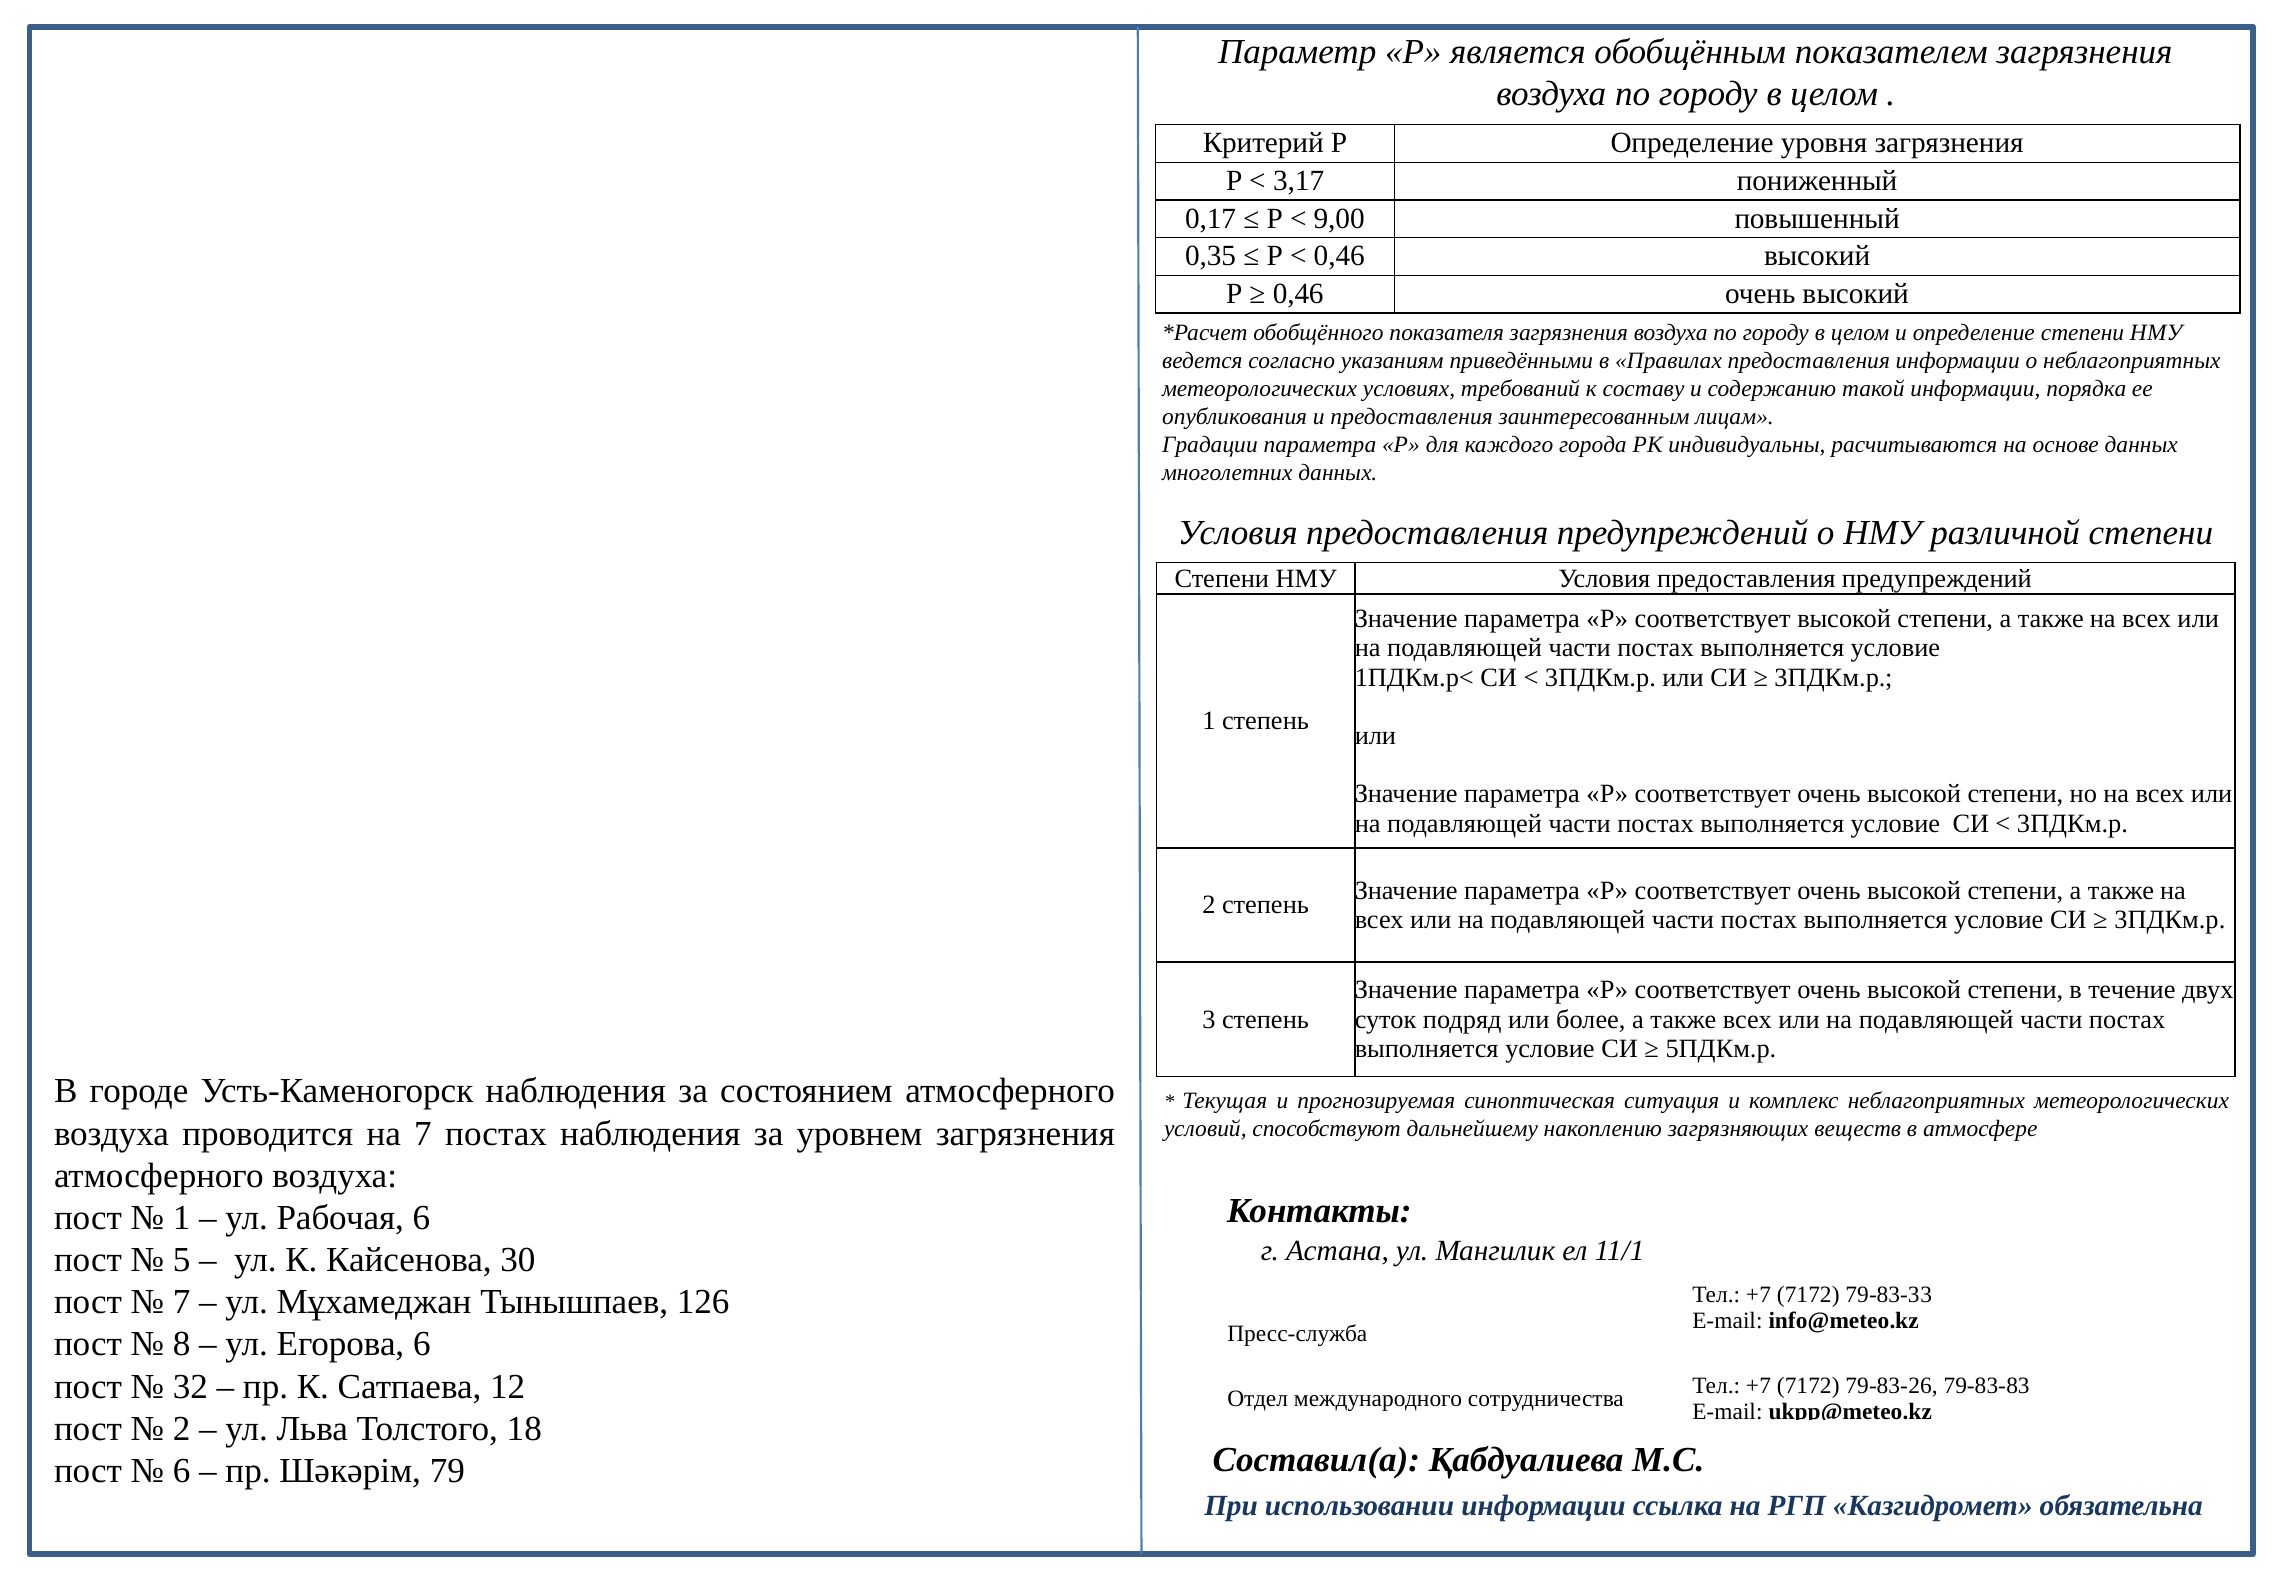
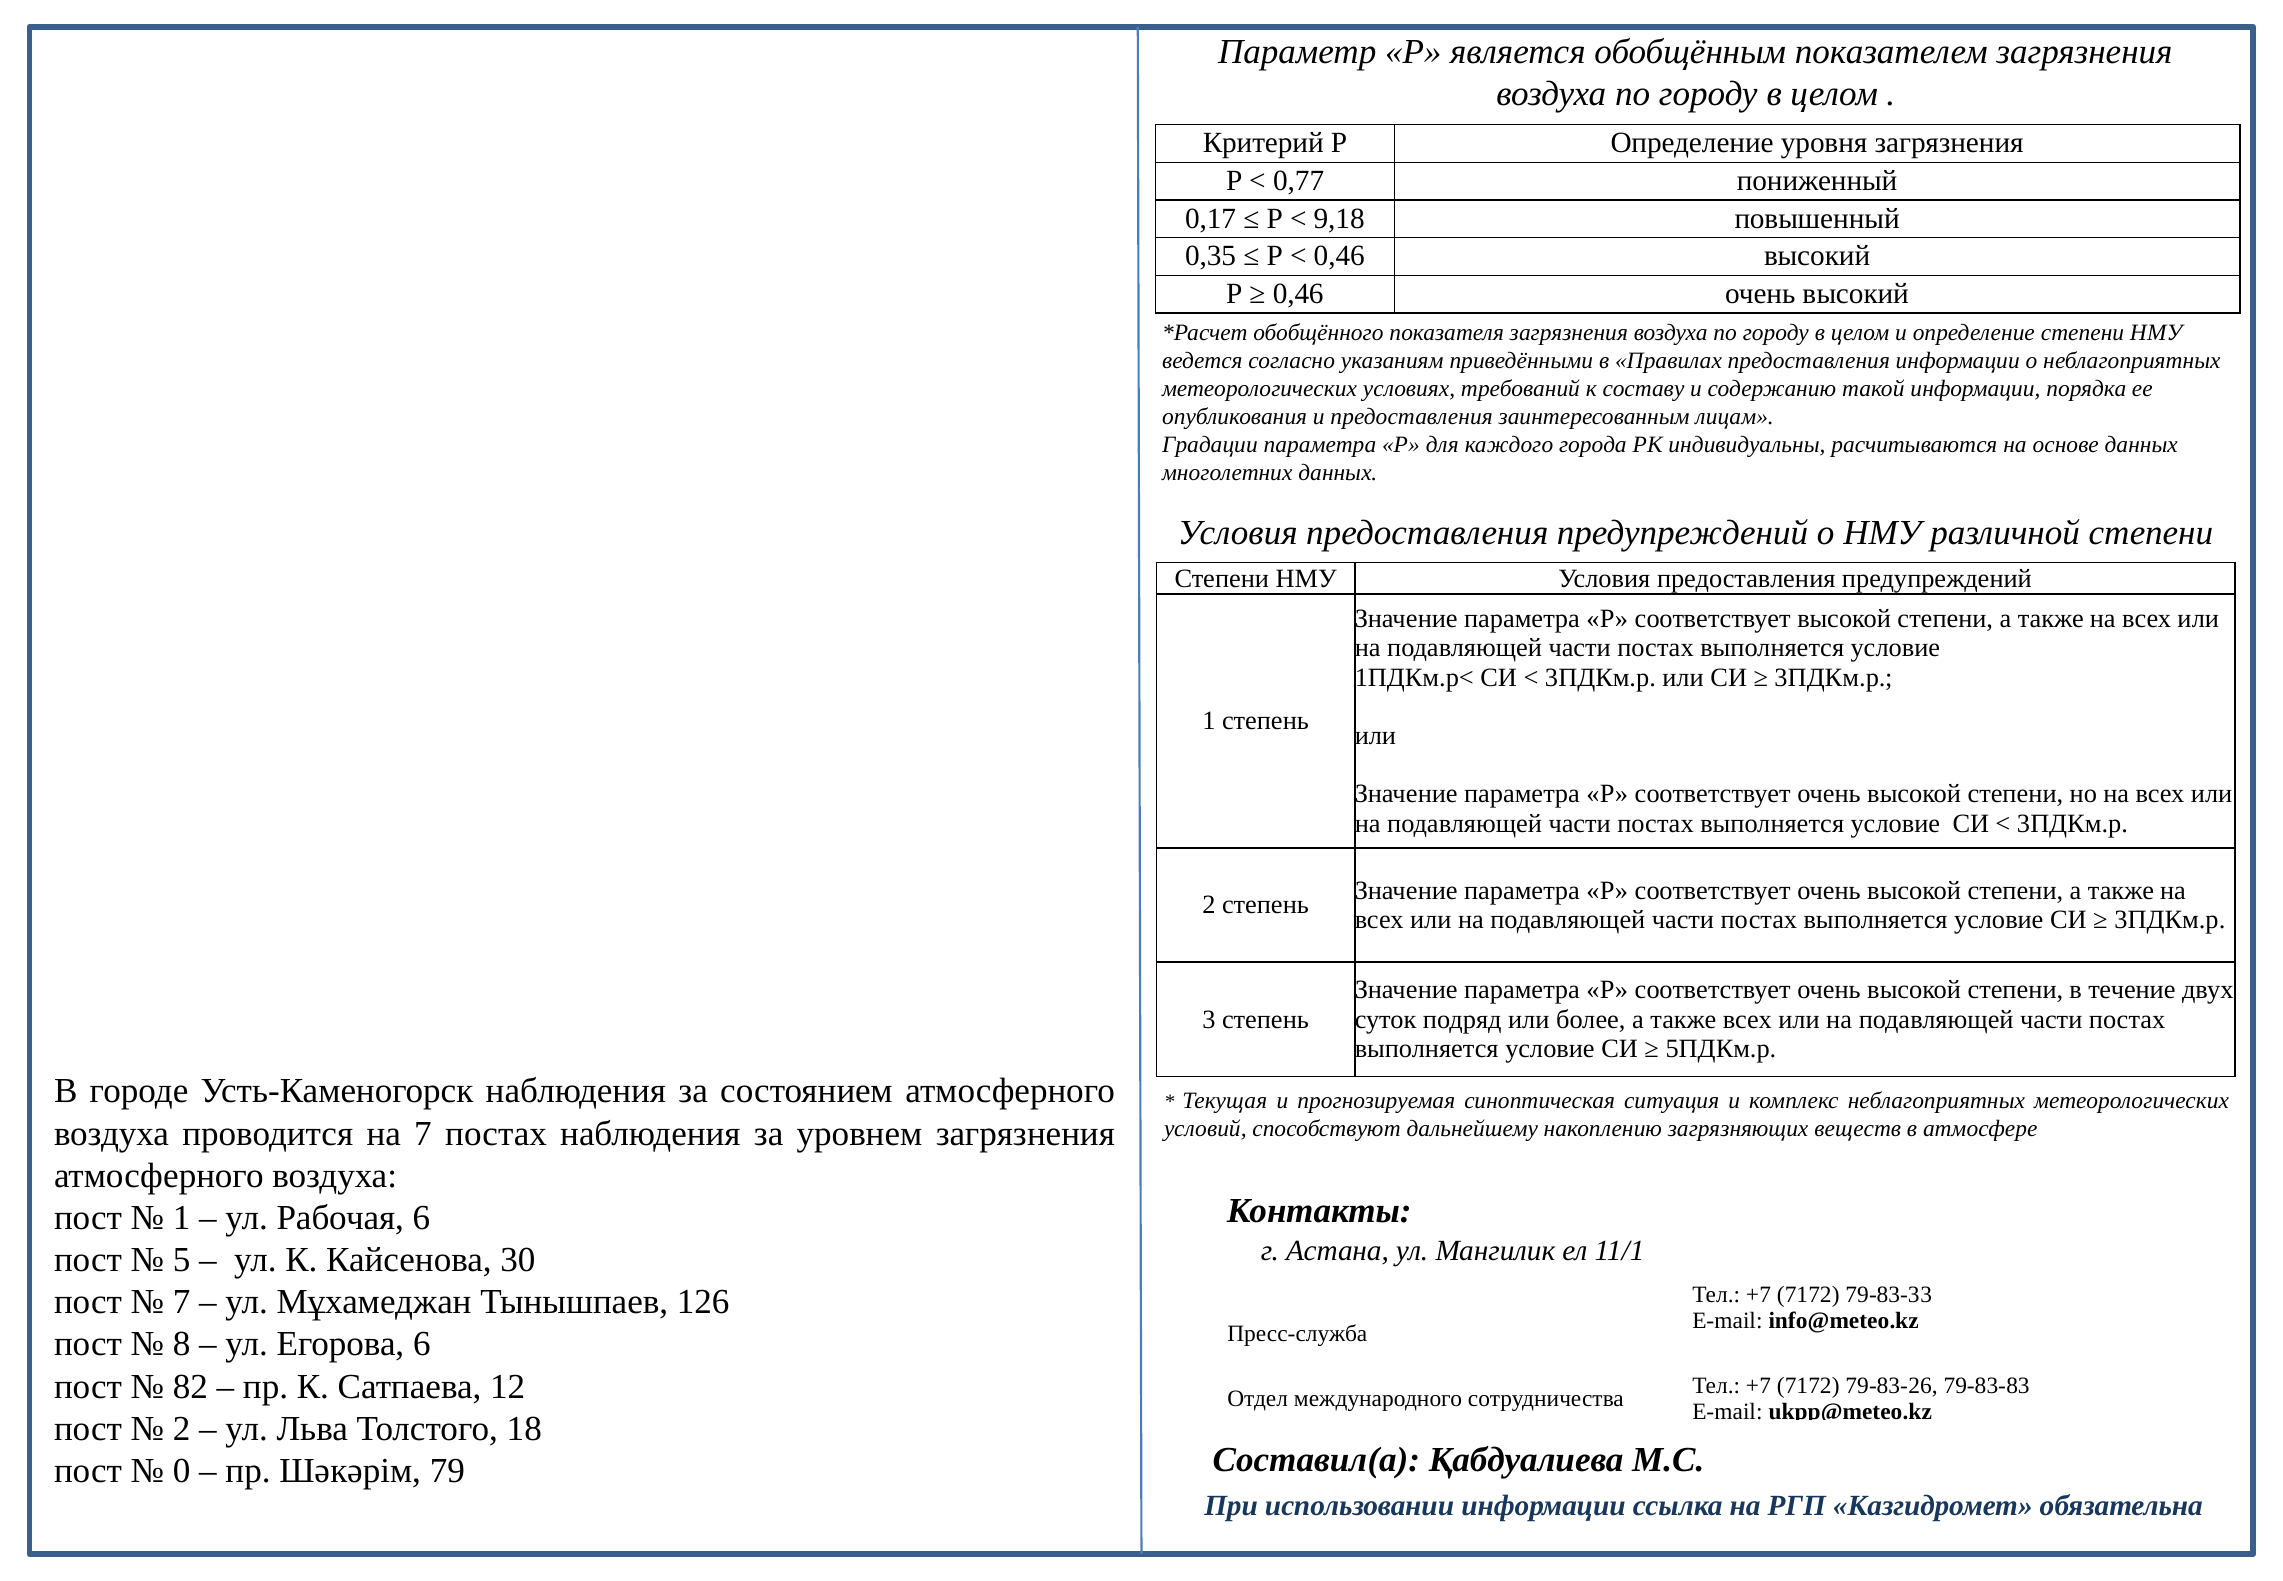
3,17: 3,17 -> 0,77 (1299, 181)
9,00: 9,00 -> 9,18 (1339, 218)
32: 32 -> 82 (190, 1386)
6: 6 -> 0 (182, 1470)
